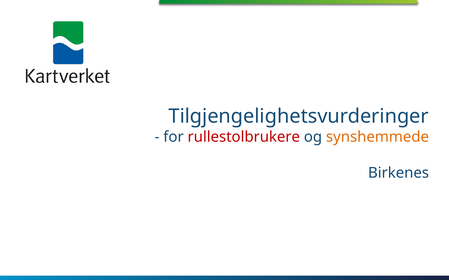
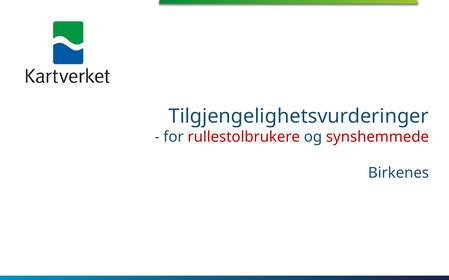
synshemmede colour: orange -> red (377, 137)
